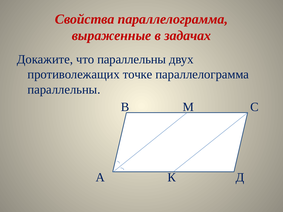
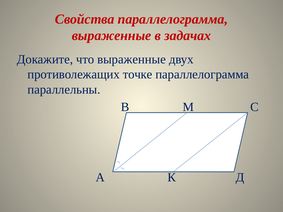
что параллельны: параллельны -> выраженные (132, 59)
